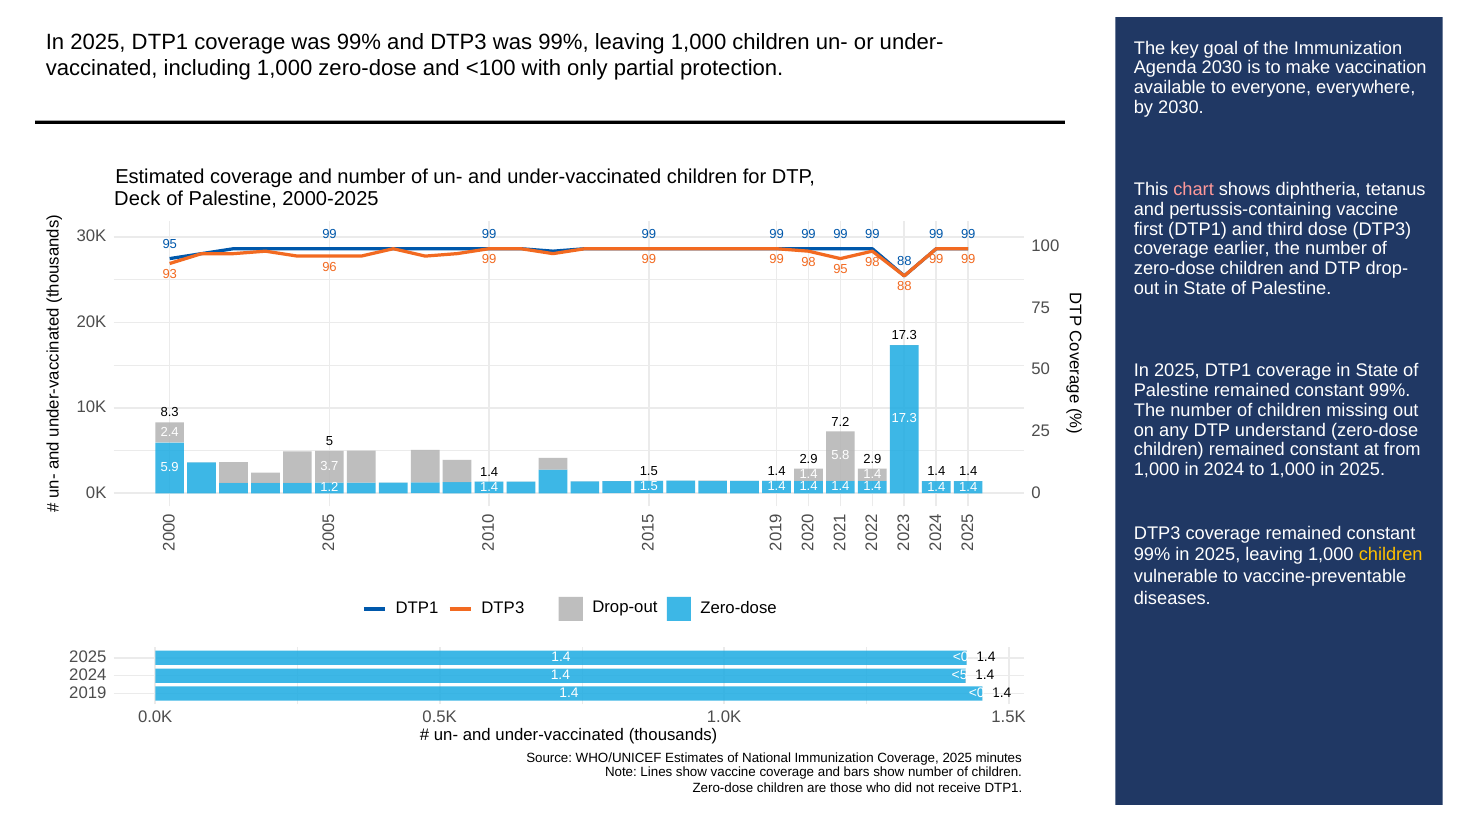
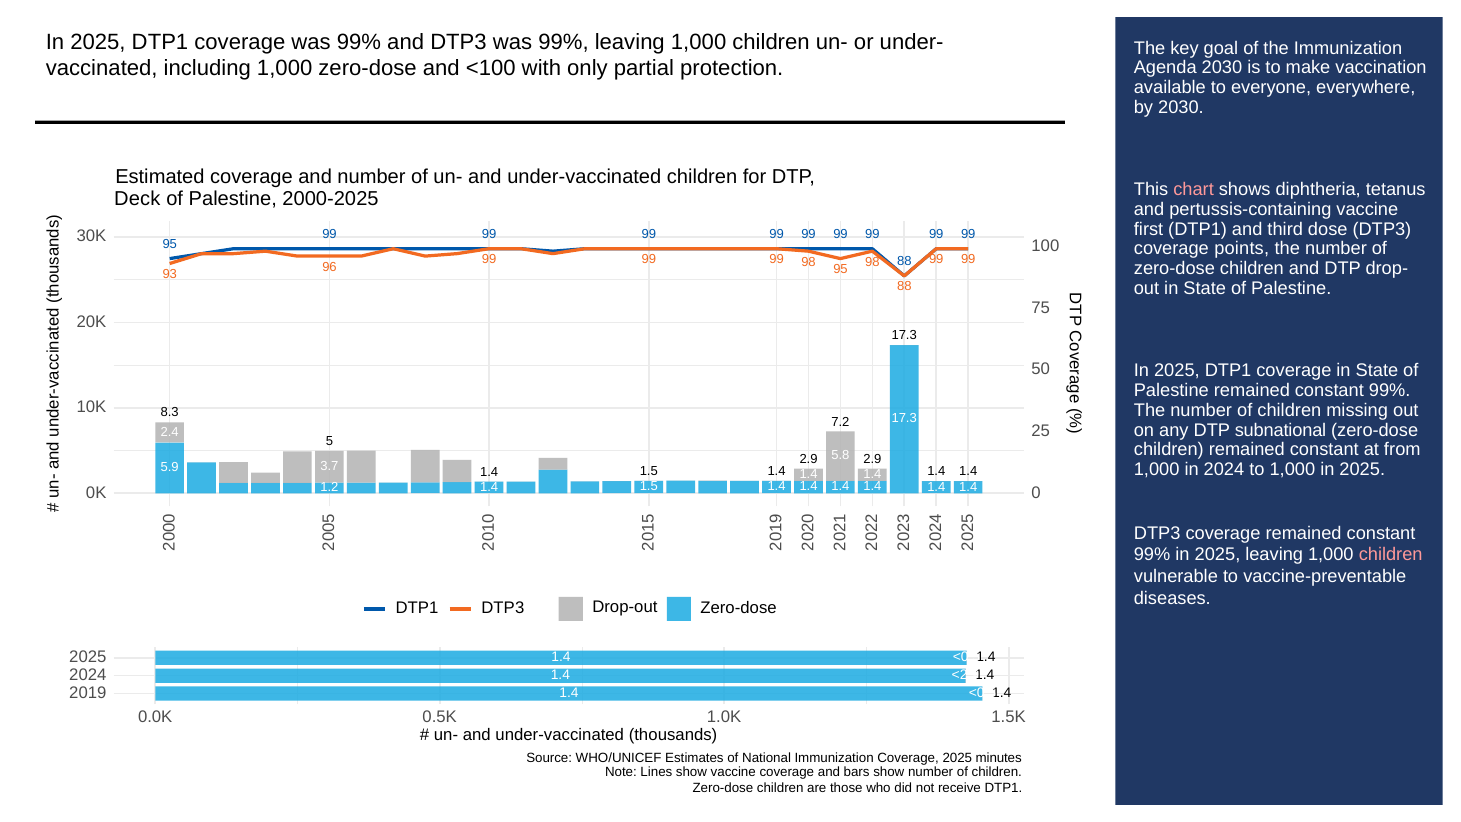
earlier: earlier -> points (1242, 249)
understand: understand -> subnational (1281, 430)
children colour: yellow -> pink (1391, 555)
<5.5: <5.5 -> <2.9 (965, 675)
